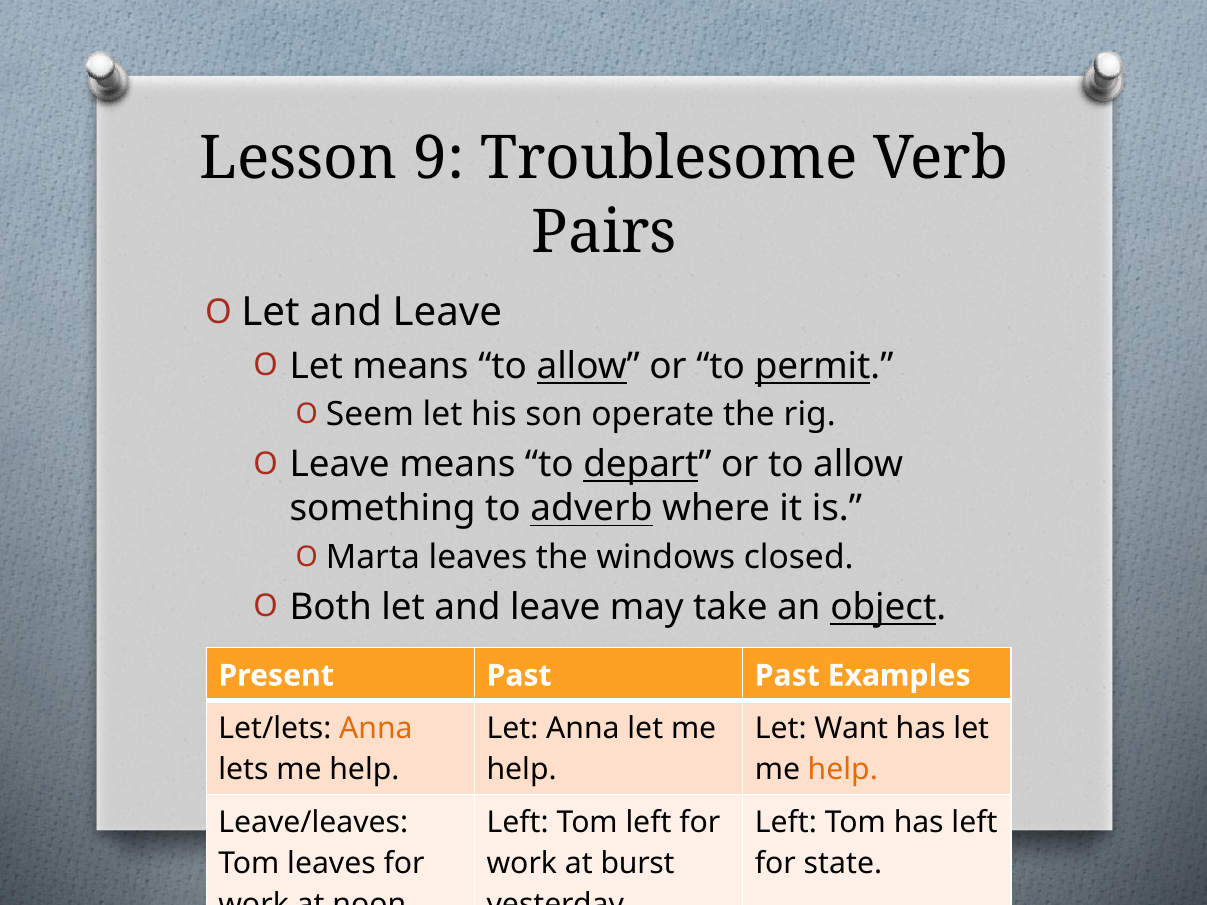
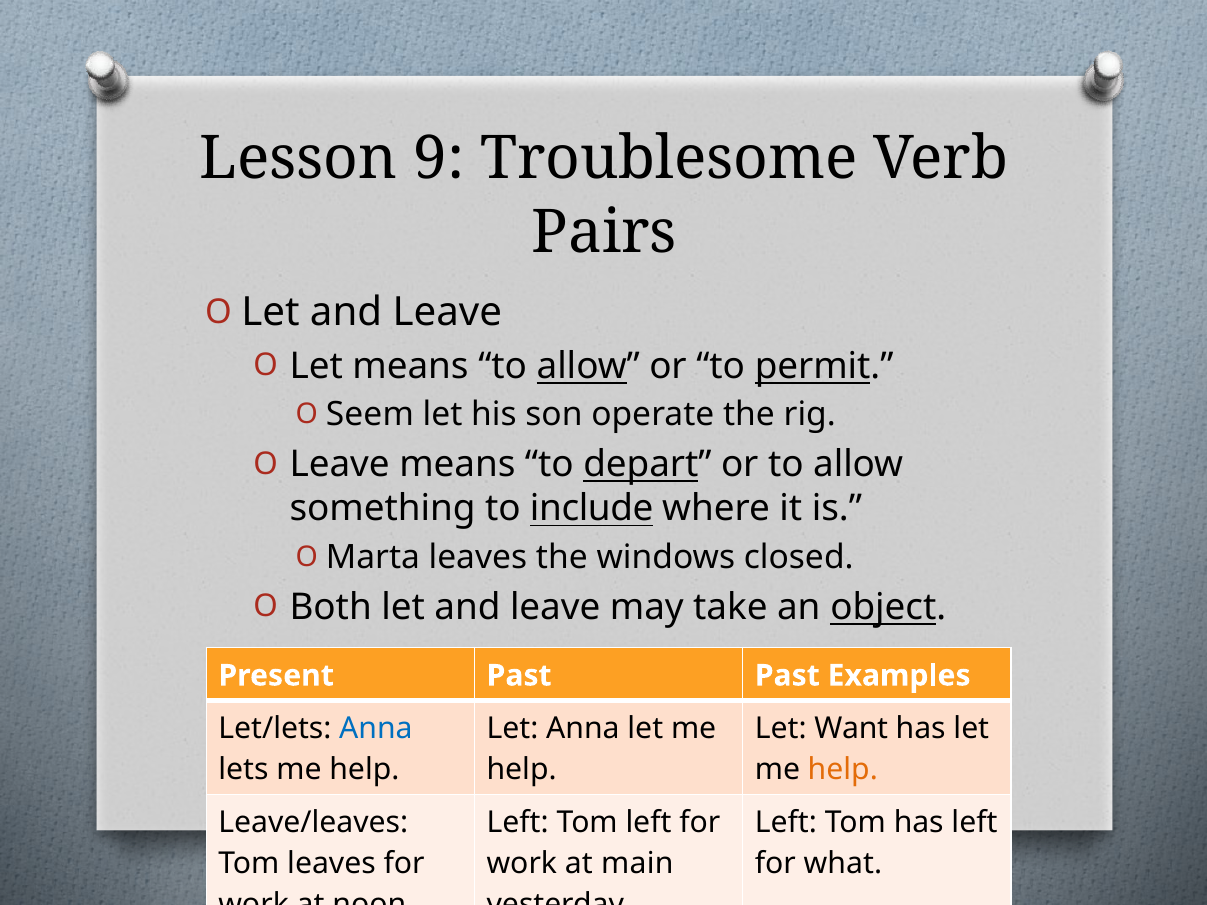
adverb: adverb -> include (592, 509)
Anna colour: orange -> blue (376, 729)
burst: burst -> main (637, 864)
state: state -> what (843, 864)
